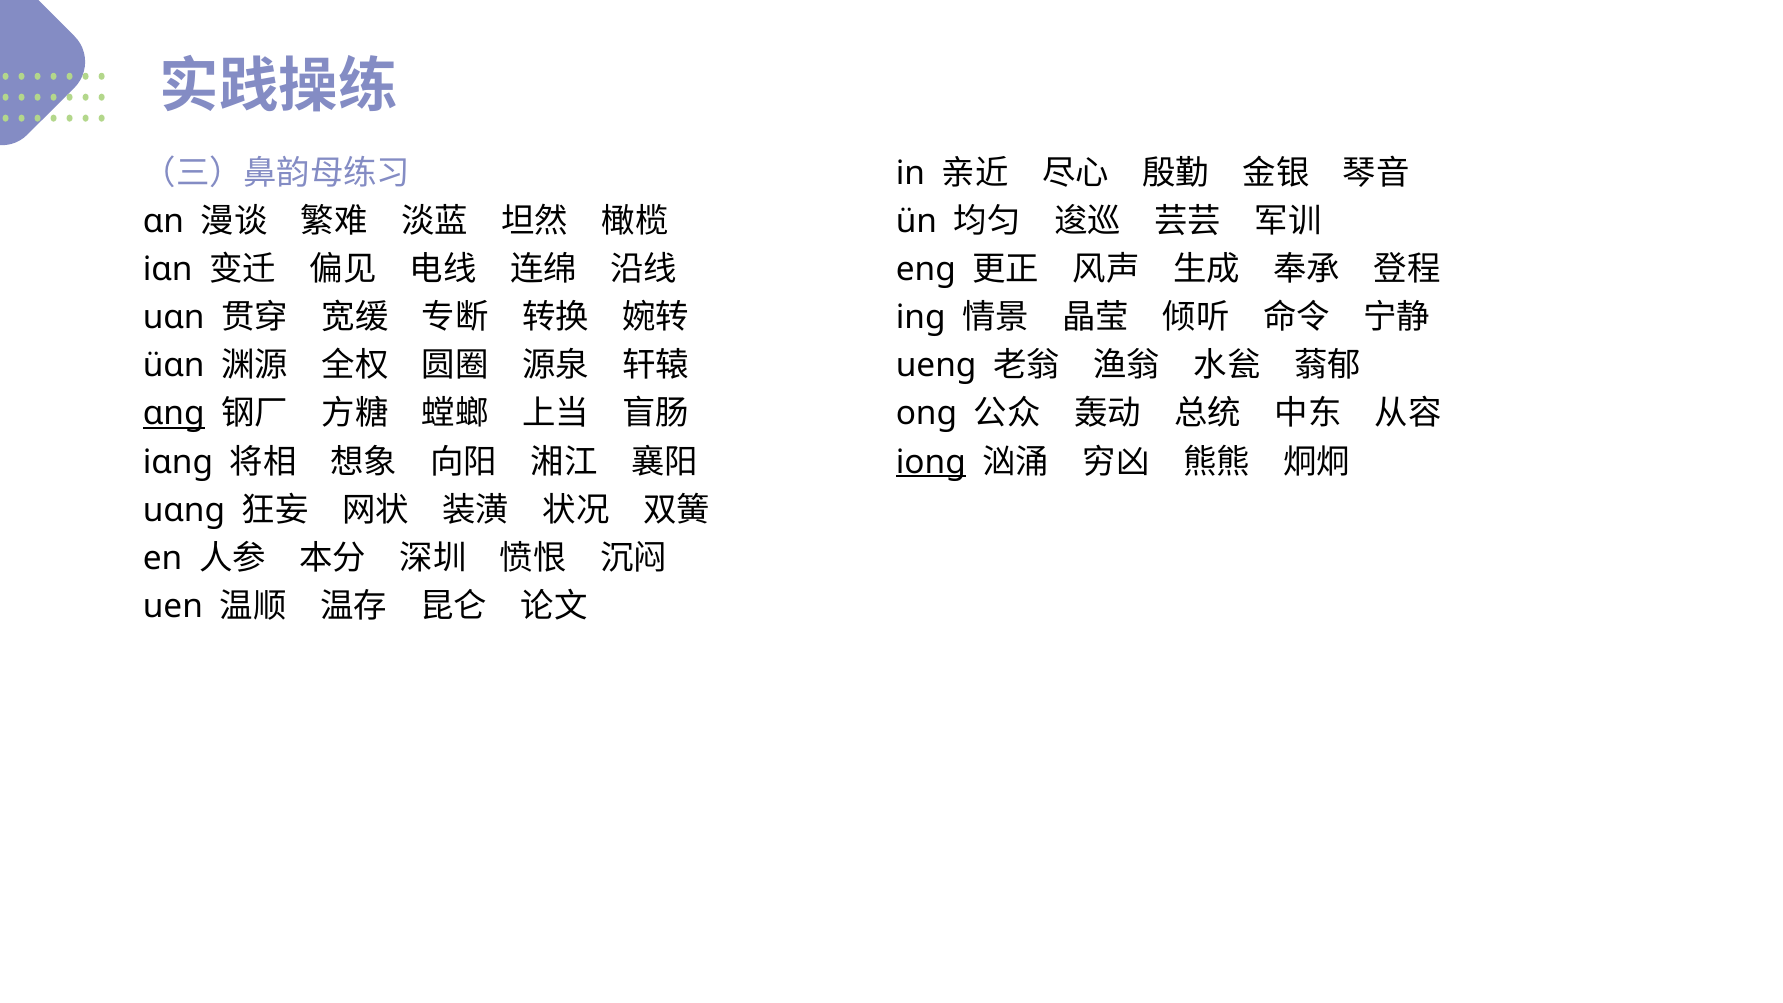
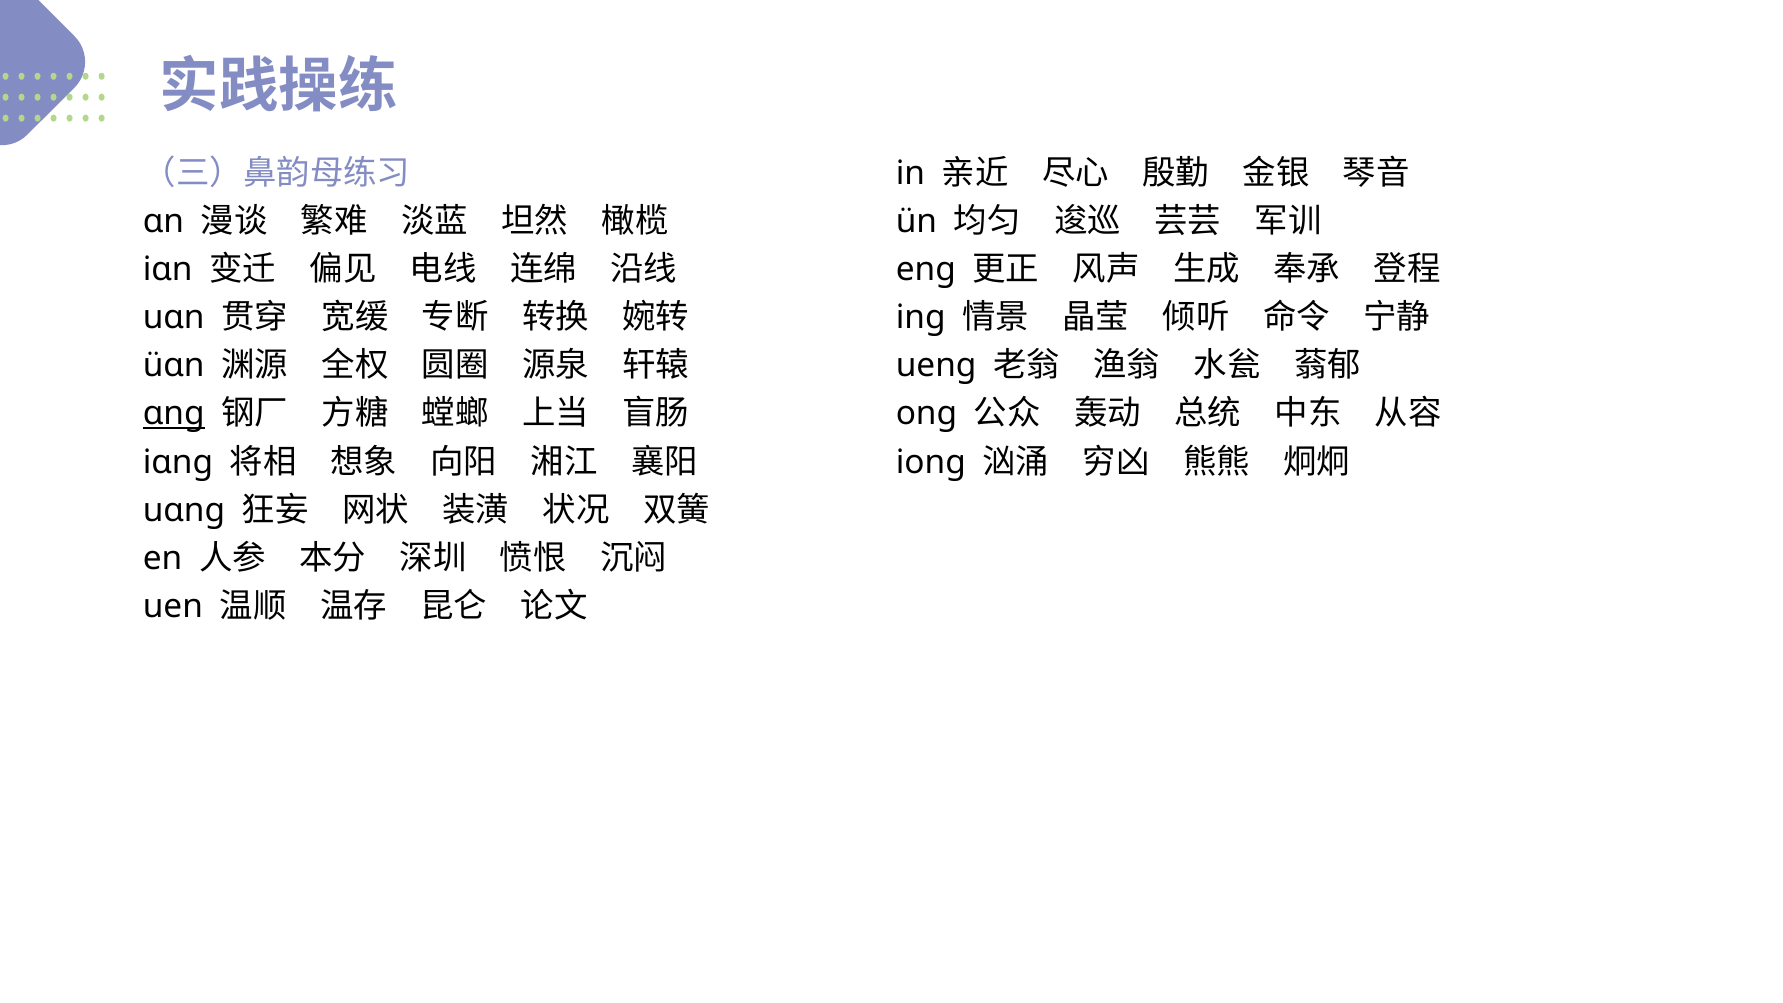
ionɡ underline: present -> none (931, 462)
